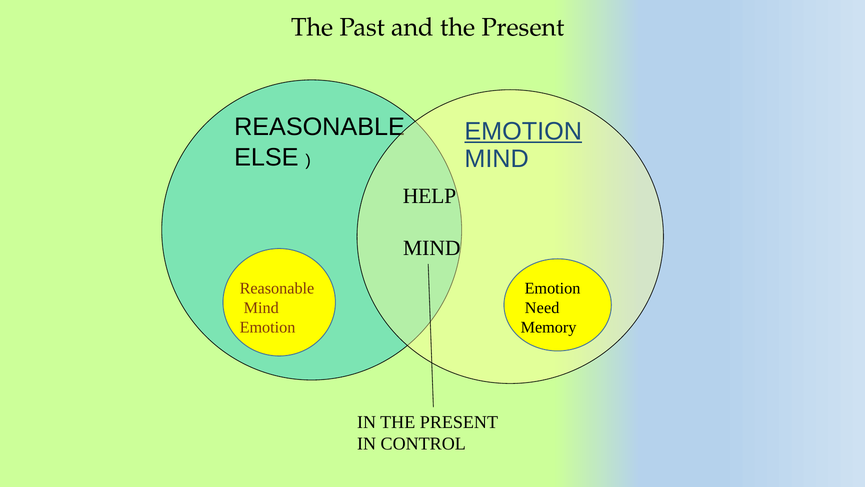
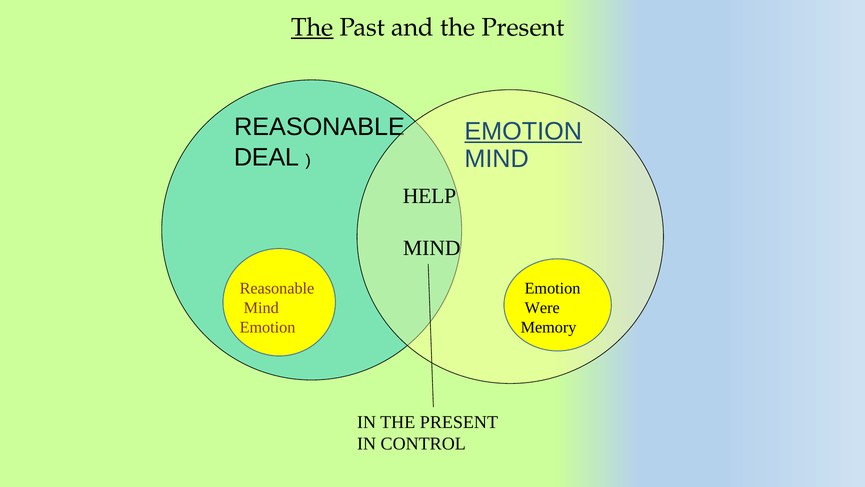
The underline: none -> present (312, 28)
ELSE: ELSE -> DEAL (266, 157)
Need: Need -> Were (542, 307)
